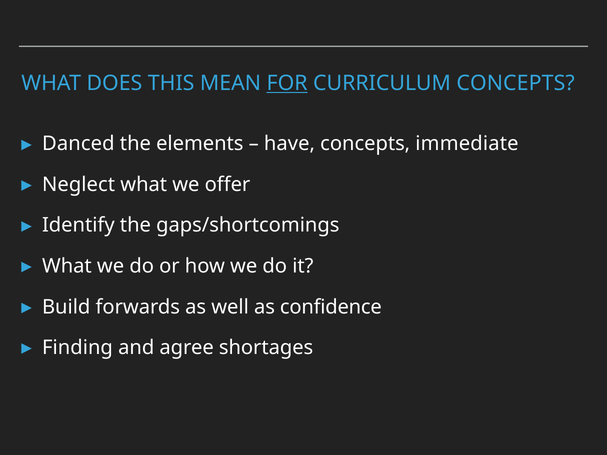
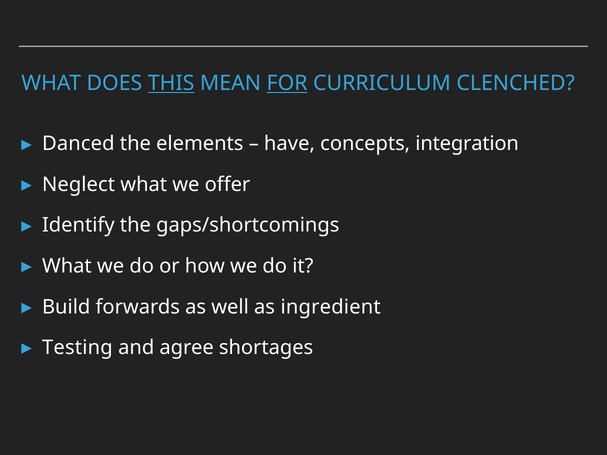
THIS underline: none -> present (171, 83)
CURRICULUM CONCEPTS: CONCEPTS -> CLENCHED (516, 83)
immediate: immediate -> integration (467, 144)
confidence: confidence -> ingredient (331, 307)
Finding: Finding -> Testing (77, 348)
